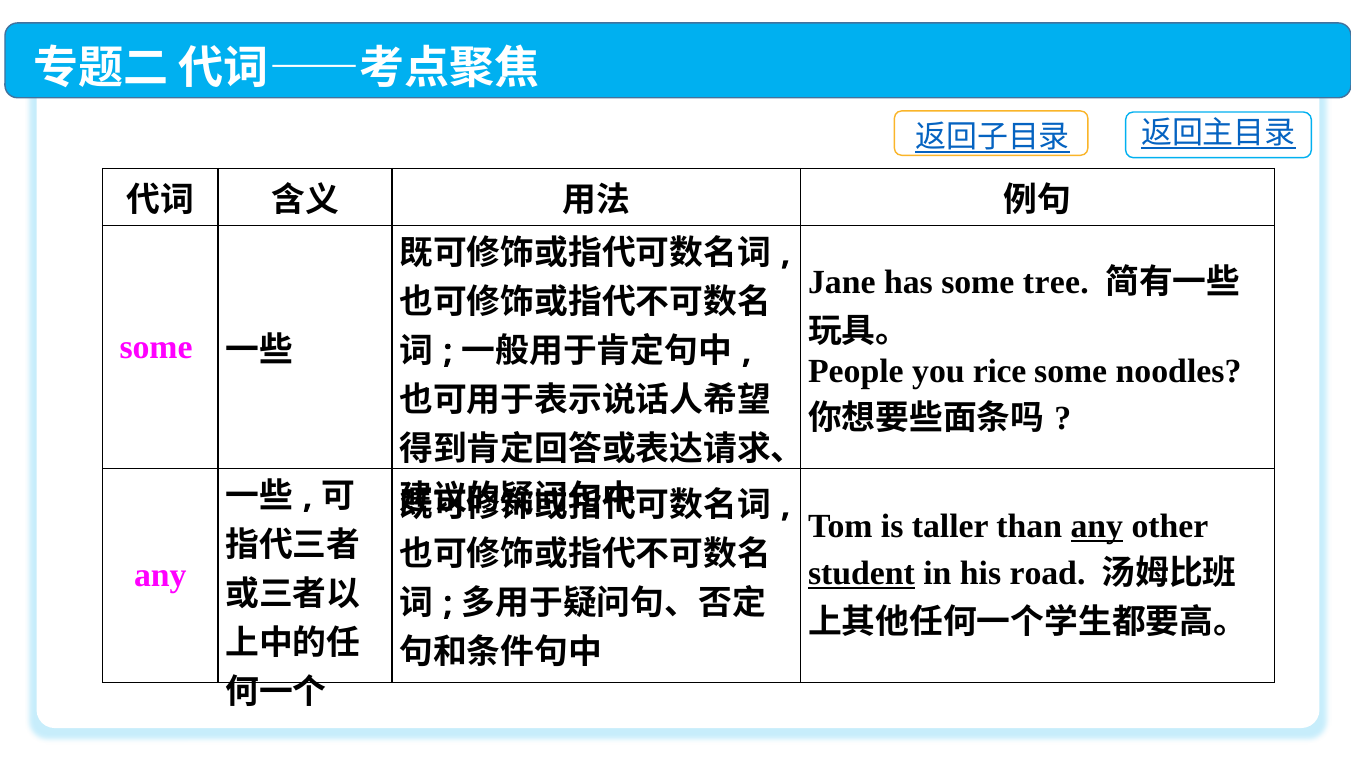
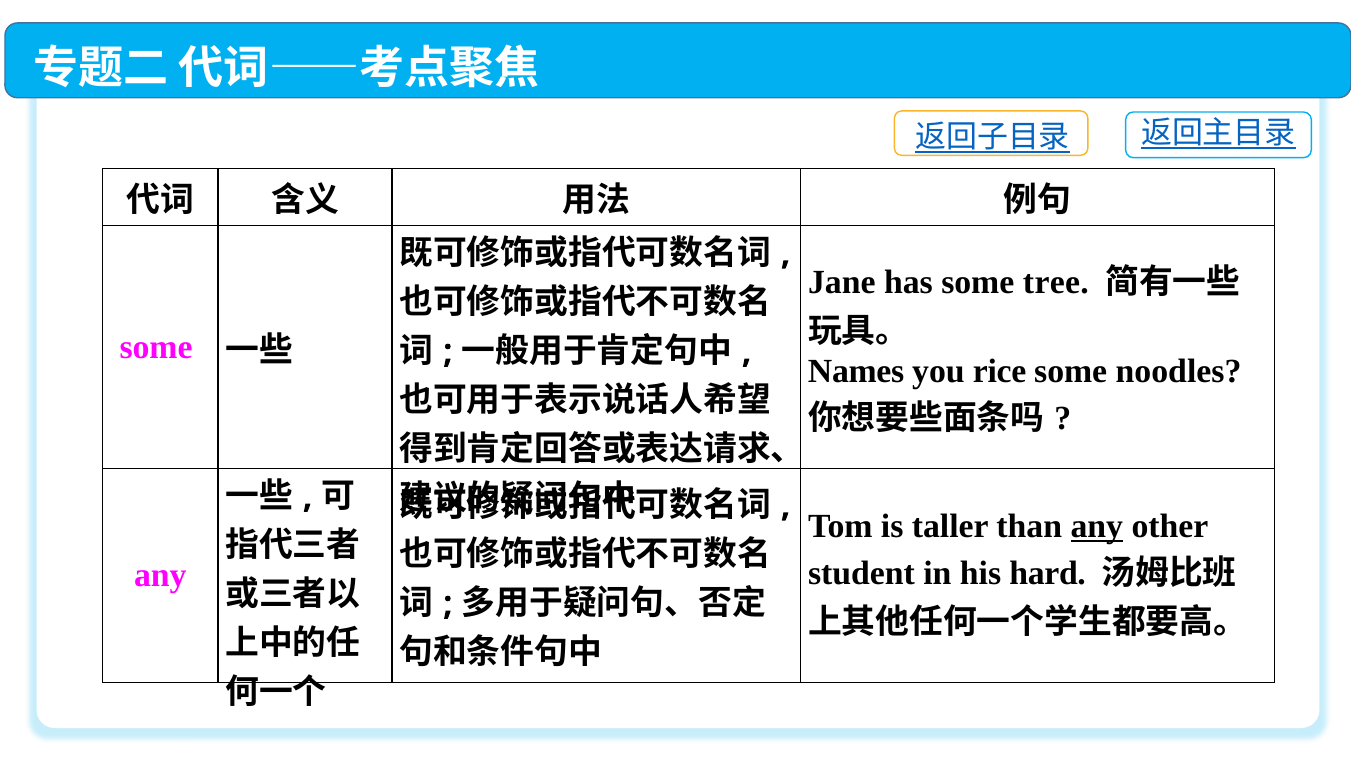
People: People -> Names (856, 371)
student underline: present -> none (861, 573)
road: road -> hard (1048, 573)
